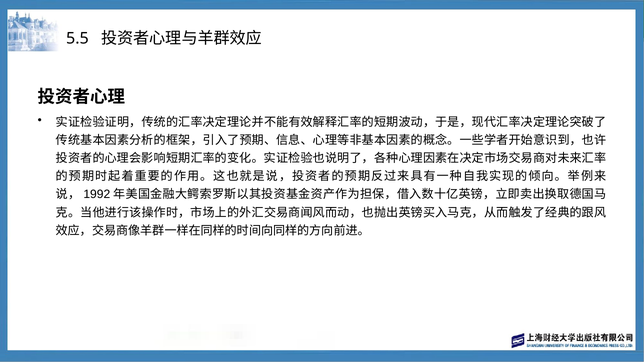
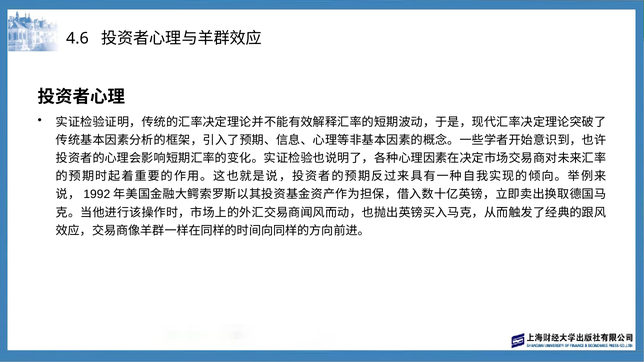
5.5: 5.5 -> 4.6 (77, 38)
